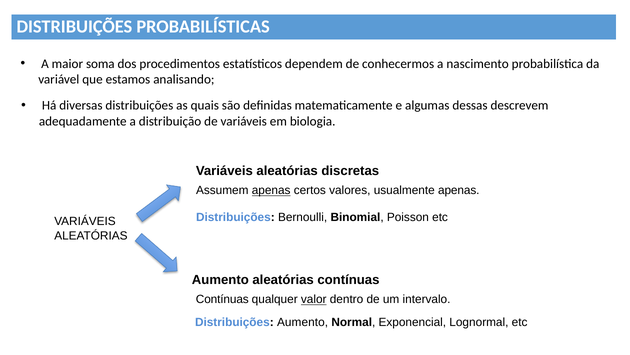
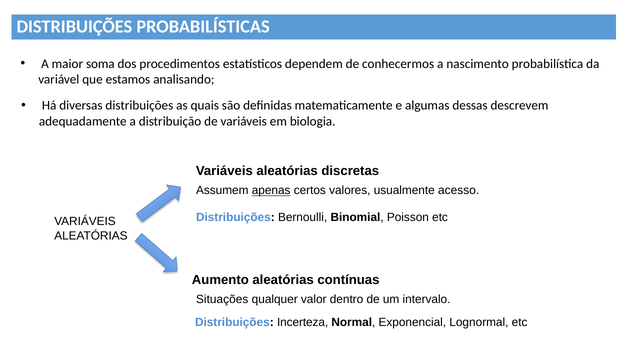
usualmente apenas: apenas -> acesso (459, 190)
Contínuas: Contínuas -> Situações (222, 299)
valor underline: present -> none (314, 299)
Distribuições Aumento: Aumento -> Incerteza (303, 322)
